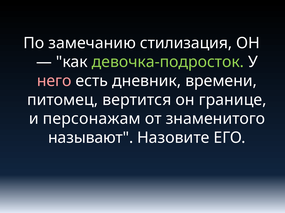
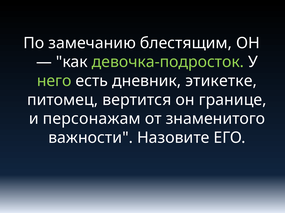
стилизация: стилизация -> блестящим (186, 43)
него colour: pink -> light green (54, 81)
времени: времени -> этикетке (221, 81)
называют: называют -> важности (91, 138)
